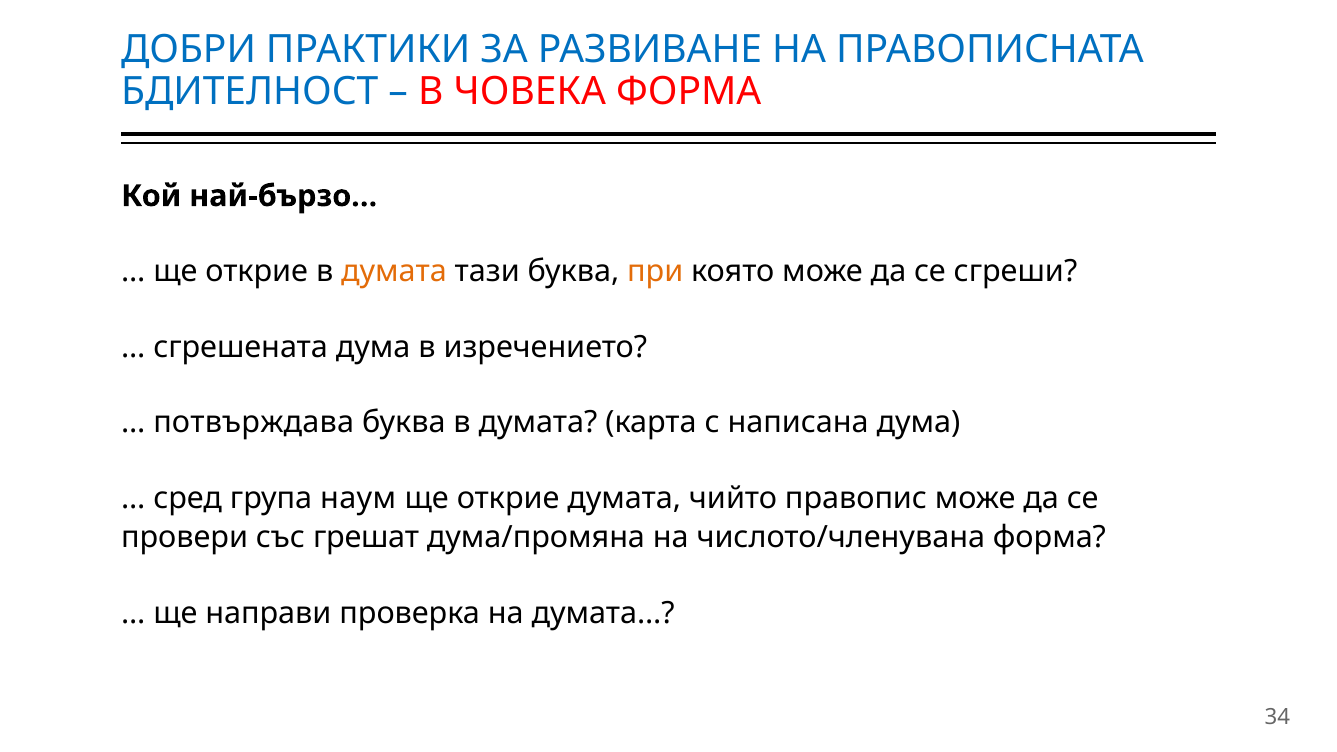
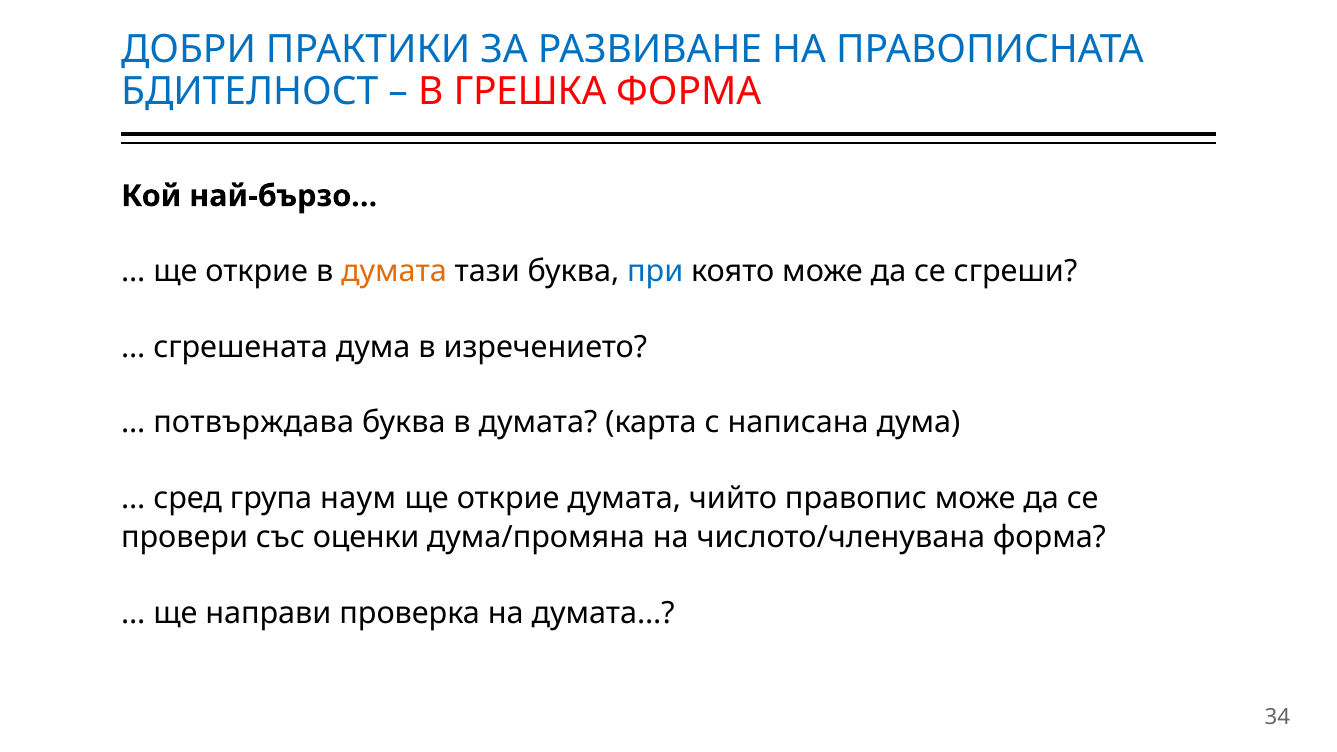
ЧОВЕКА: ЧОВЕКА -> ГРЕШКА (530, 91)
при colour: orange -> blue (655, 272)
грешат: грешат -> оценки (366, 537)
